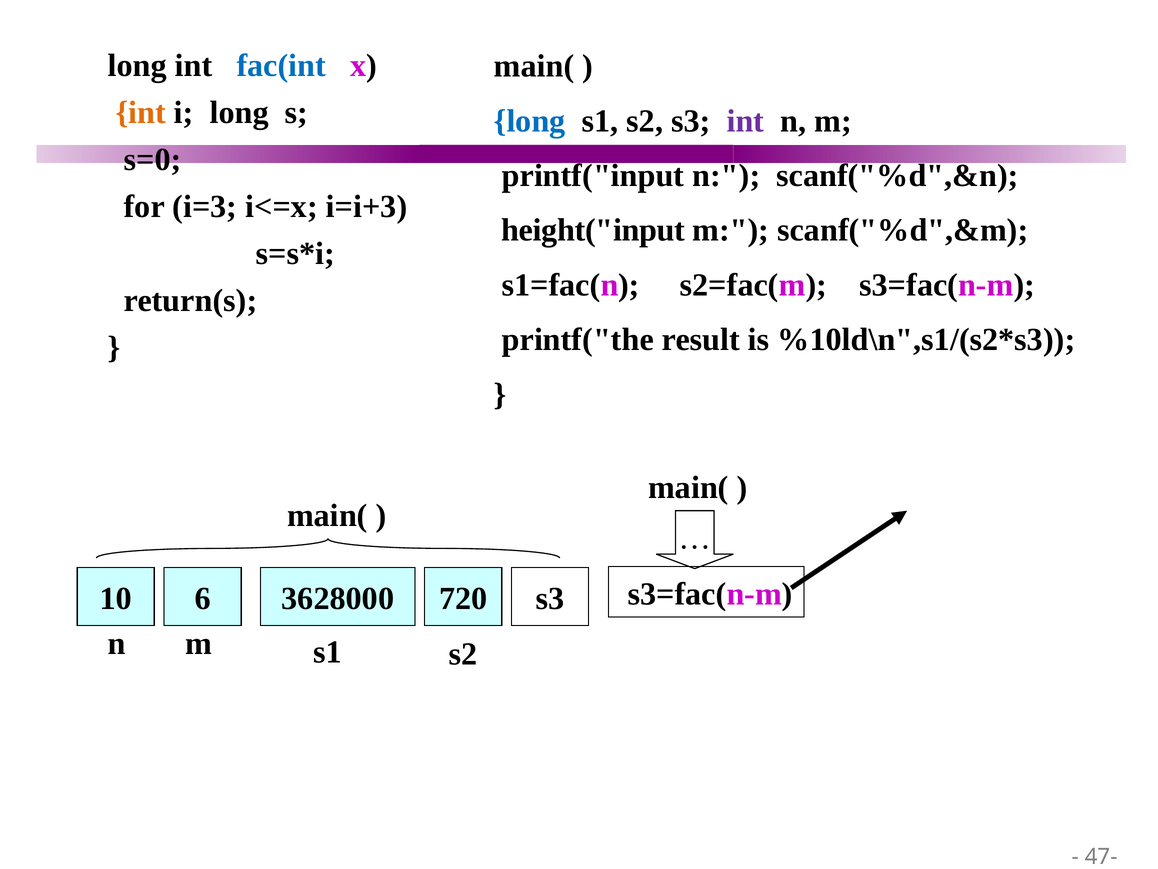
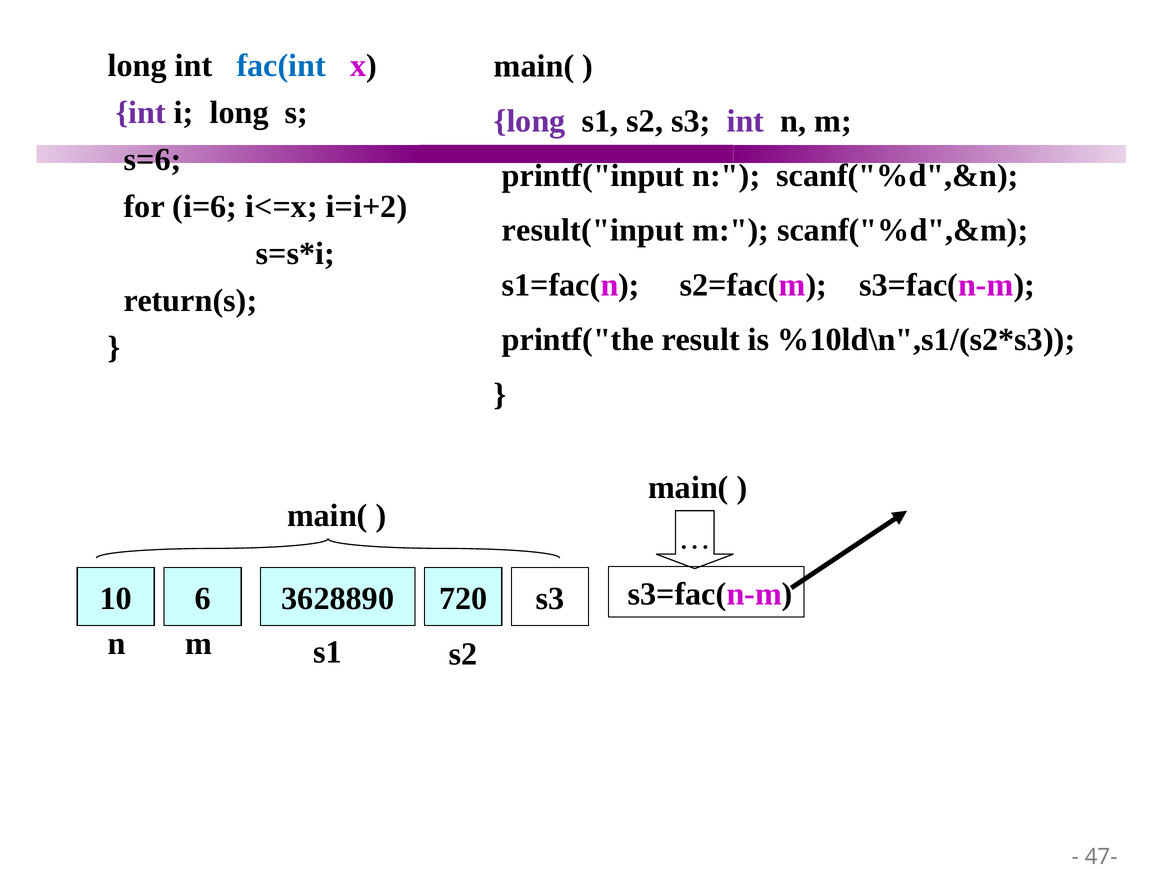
int colour: orange -> purple (141, 113)
long colour: blue -> purple (530, 121)
s=0: s=0 -> s=6 (153, 160)
i=3: i=3 -> i=6 (205, 207)
i=i+3: i=i+3 -> i=i+2 (367, 207)
height("input: height("input -> result("input (593, 230)
3628000: 3628000 -> 3628890 (338, 598)
